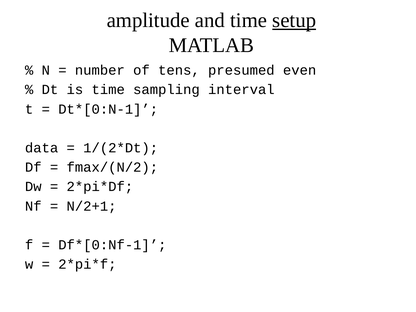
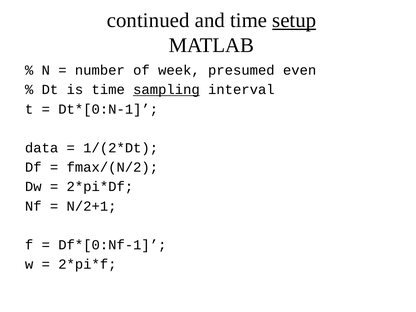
amplitude: amplitude -> continued (148, 20)
tens: tens -> week (179, 70)
sampling underline: none -> present (166, 90)
